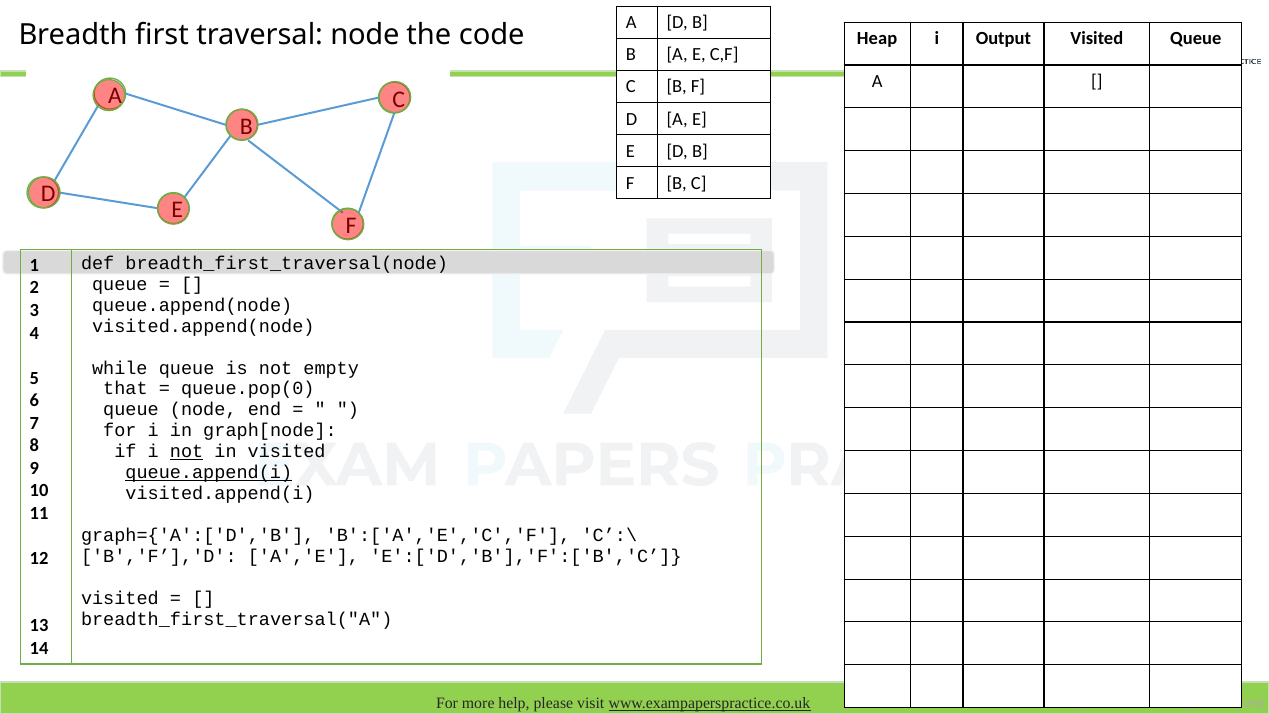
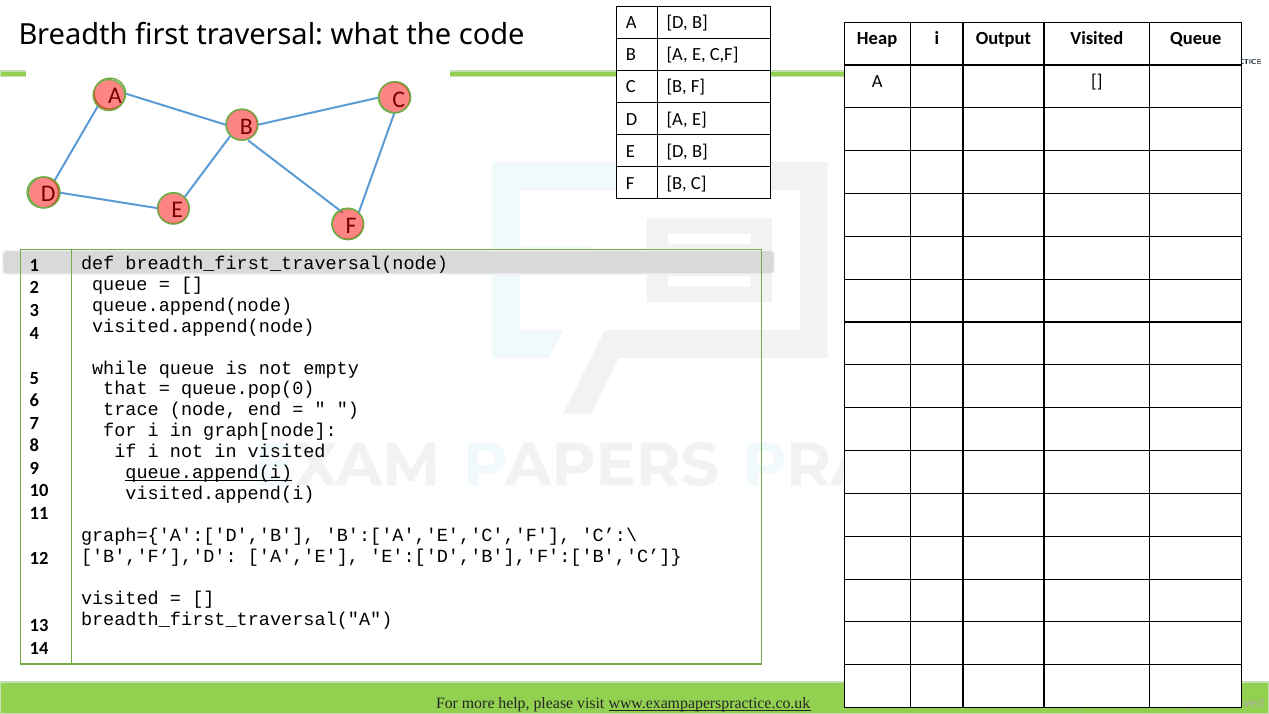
traversal node: node -> what (365, 35)
queue: queue -> trace (131, 410)
not underline: present -> none (187, 452)
